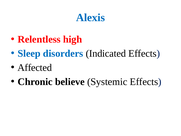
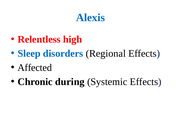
Indicated: Indicated -> Regional (106, 53)
believe: believe -> during (70, 82)
